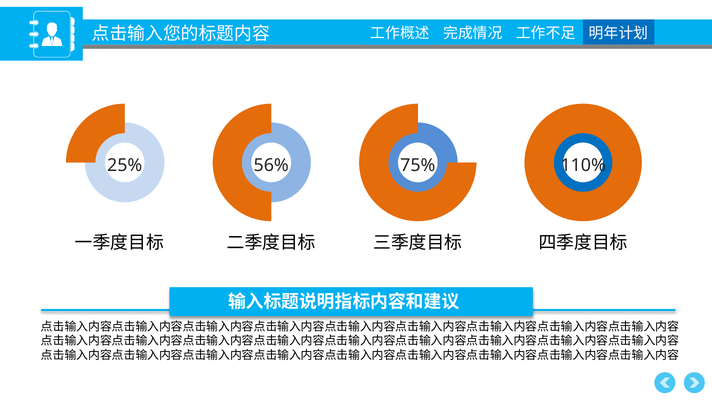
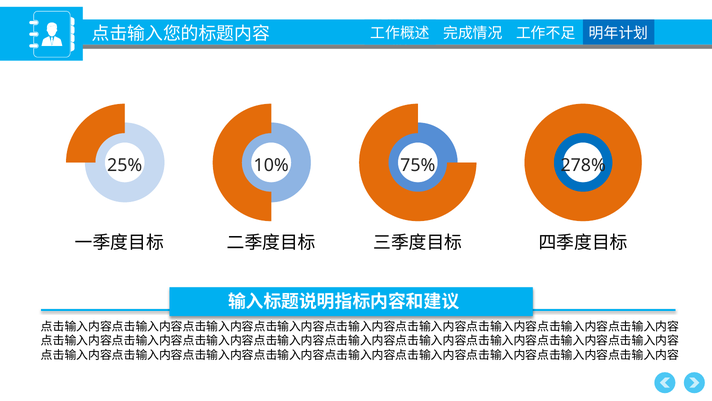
56%: 56% -> 10% (271, 165)
110%: 110% -> 278% (583, 165)
